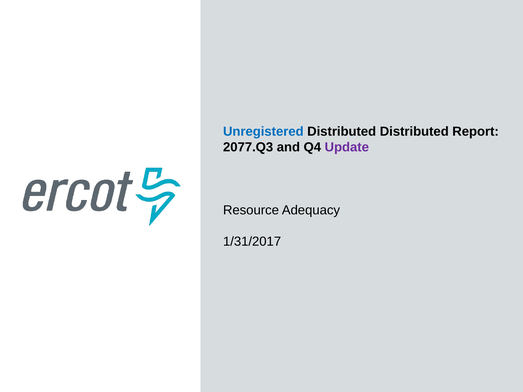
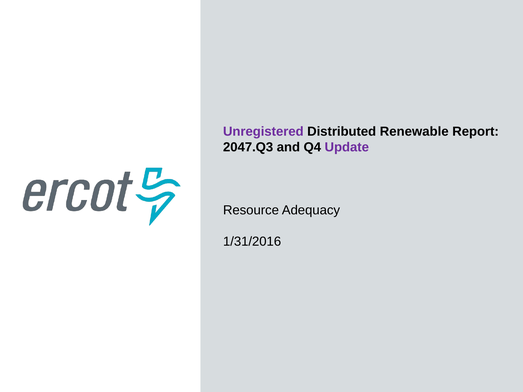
Unregistered colour: blue -> purple (263, 132)
Distributed Distributed: Distributed -> Renewable (414, 132)
2077.Q3: 2077.Q3 -> 2047.Q3 (248, 147)
1/31/2017: 1/31/2017 -> 1/31/2016 (252, 242)
